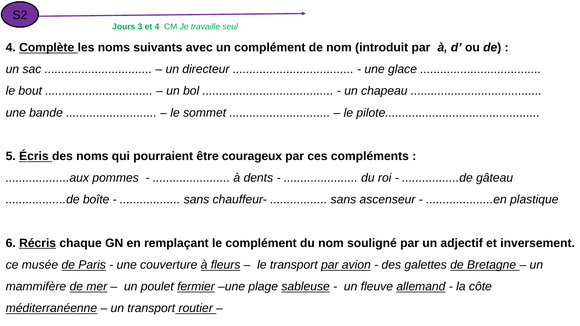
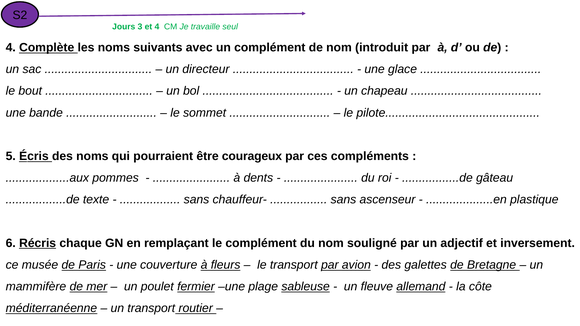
boîte: boîte -> texte (96, 200)
